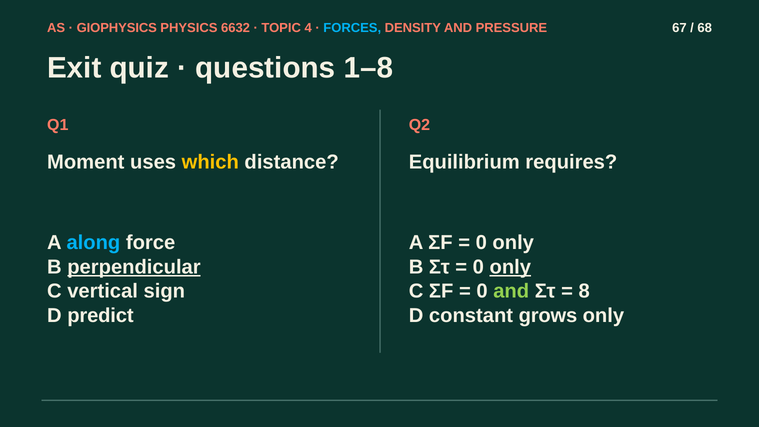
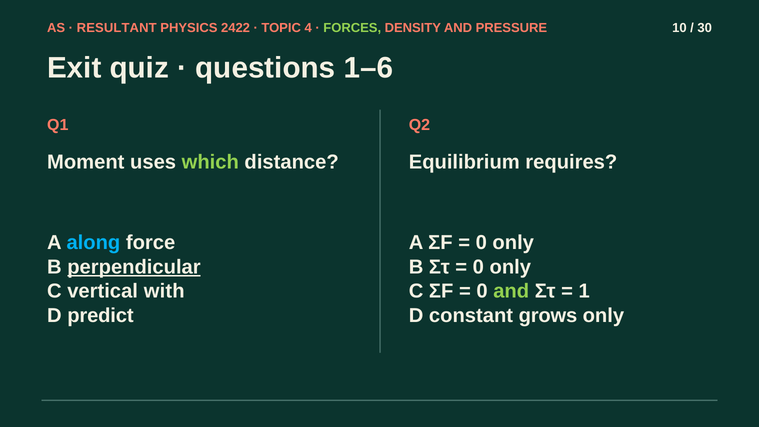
GIOPHYSICS: GIOPHYSICS -> RESULTANT (117, 28)
6632: 6632 -> 2422 (236, 28)
FORCES colour: light blue -> light green (352, 28)
67: 67 -> 10 (679, 28)
68: 68 -> 30 (705, 28)
1–8: 1–8 -> 1–6 (368, 68)
which colour: yellow -> light green (210, 162)
only underline: present -> none (510, 267)
sign: sign -> with (164, 291)
8: 8 -> 1 (584, 291)
